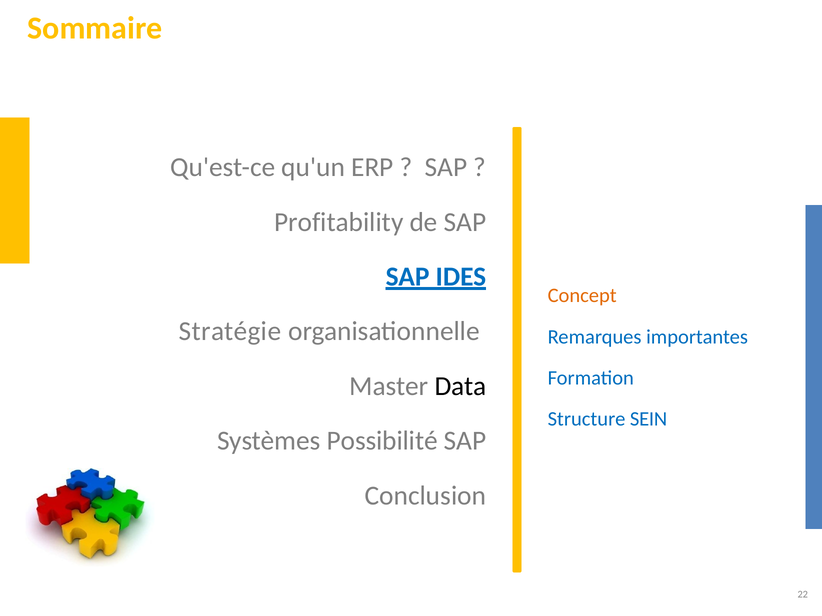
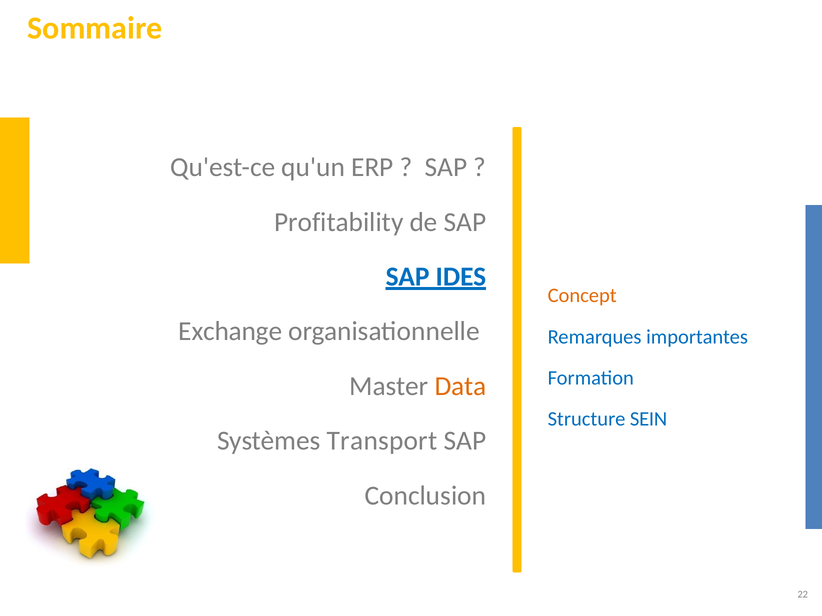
Stratégie: Stratégie -> Exchange (230, 332)
Data colour: black -> orange (460, 387)
Possibilité: Possibilité -> Transport (382, 441)
